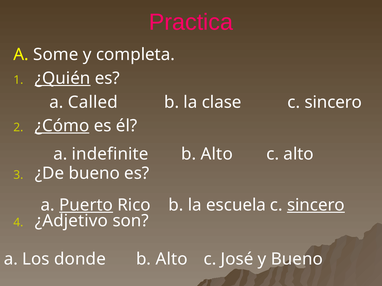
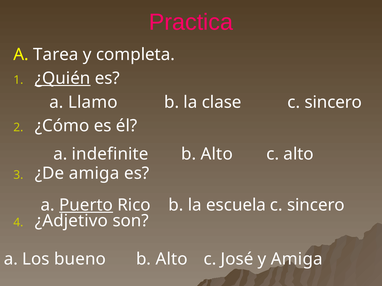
Some: Some -> Tarea (56, 55)
Called: Called -> Llamo (93, 102)
¿Cómo underline: present -> none (62, 126)
¿De bueno: bueno -> amiga (94, 174)
sincero underline: present -> none (316, 205)
donde: donde -> bueno (80, 259)
y Bueno: Bueno -> Amiga (297, 259)
